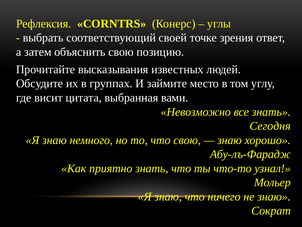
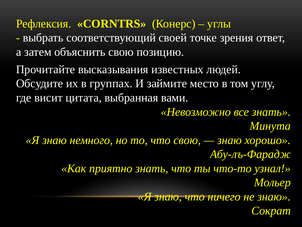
Сегодня: Сегодня -> Минута (270, 126)
